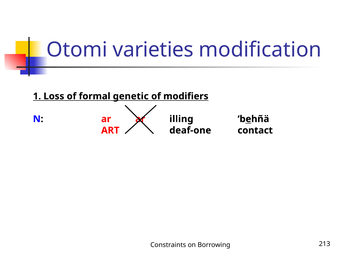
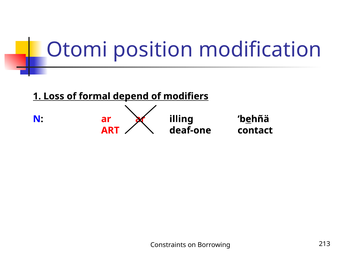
varieties: varieties -> position (153, 50)
genetic: genetic -> depend (131, 96)
